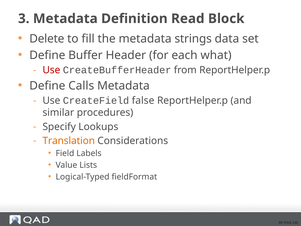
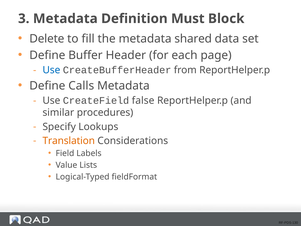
Read: Read -> Must (188, 19)
strings: strings -> shared (193, 39)
what: what -> page (216, 55)
Use colour: red -> blue (51, 70)
